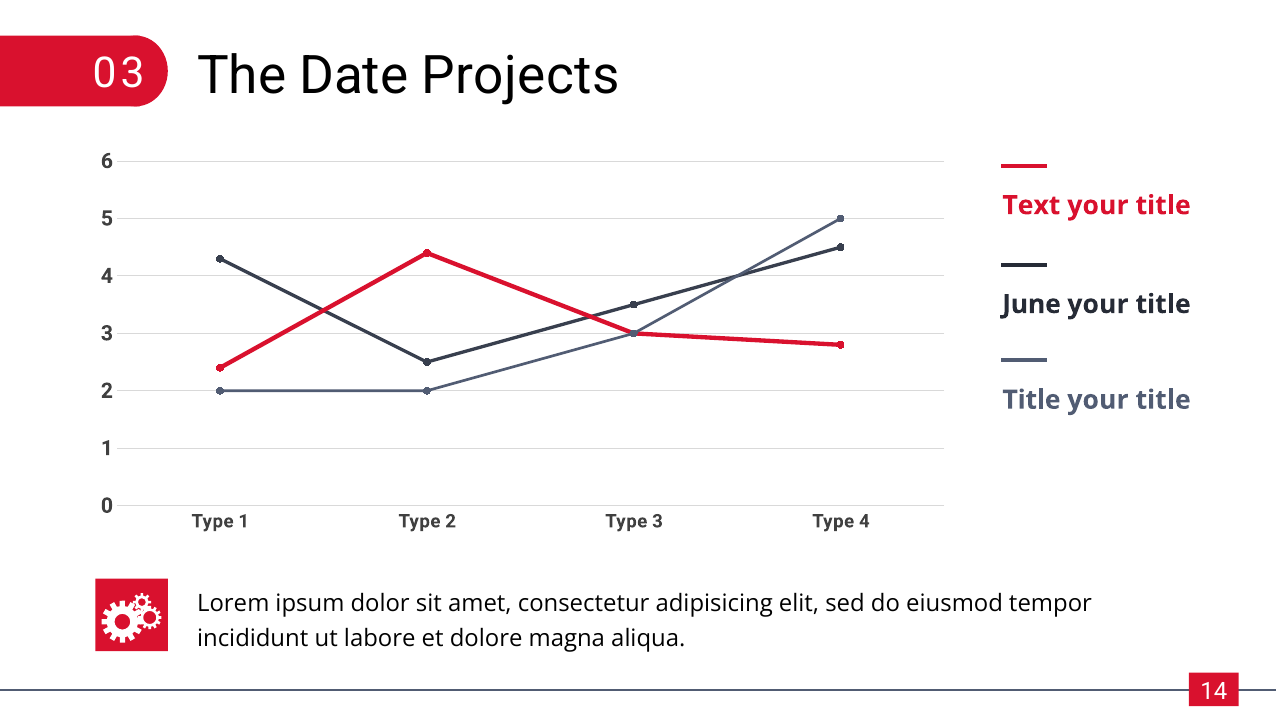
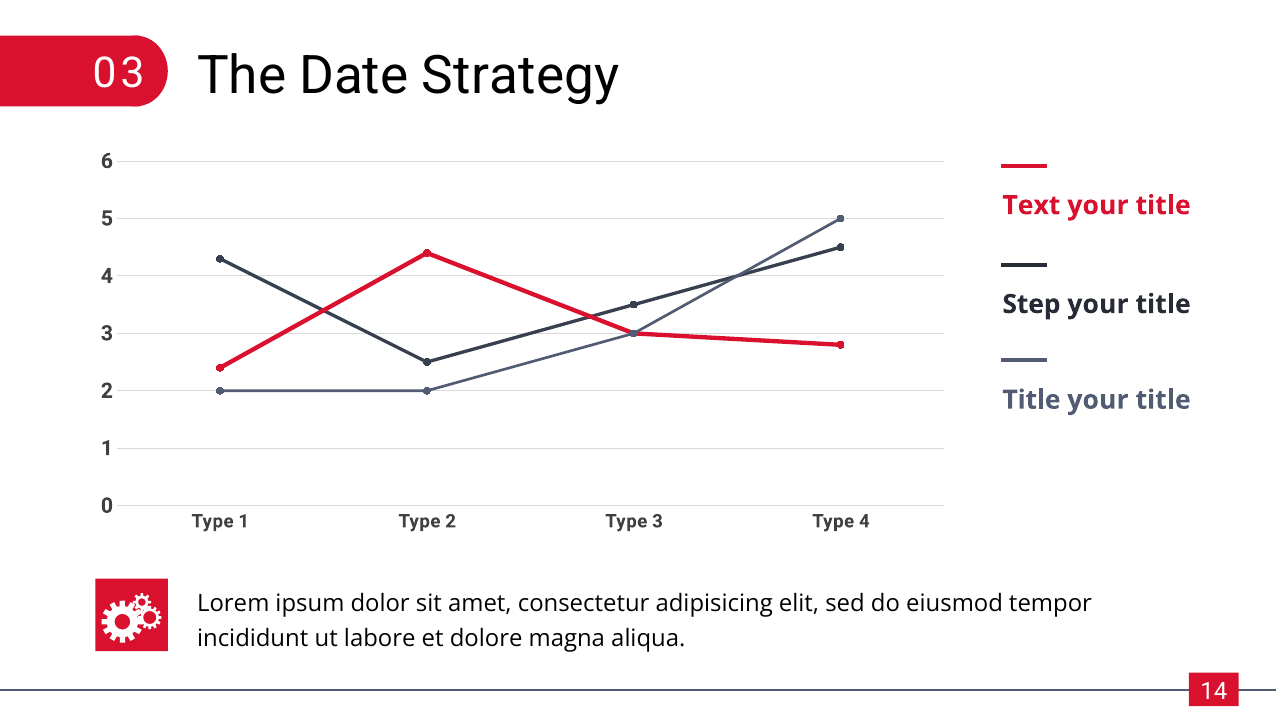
Projects: Projects -> Strategy (521, 76)
June: June -> Step (1031, 304)
